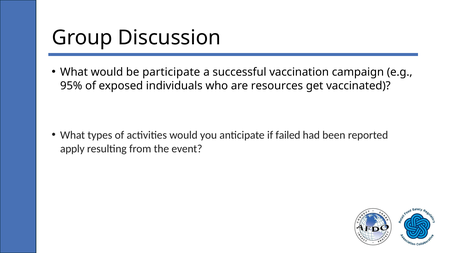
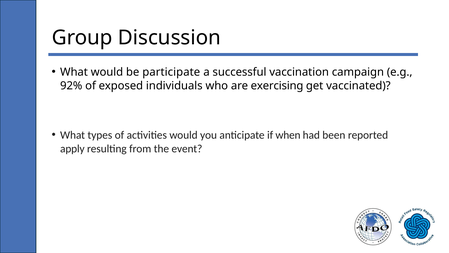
95%: 95% -> 92% (71, 86)
resources: resources -> exercising (277, 86)
failed: failed -> when (288, 135)
